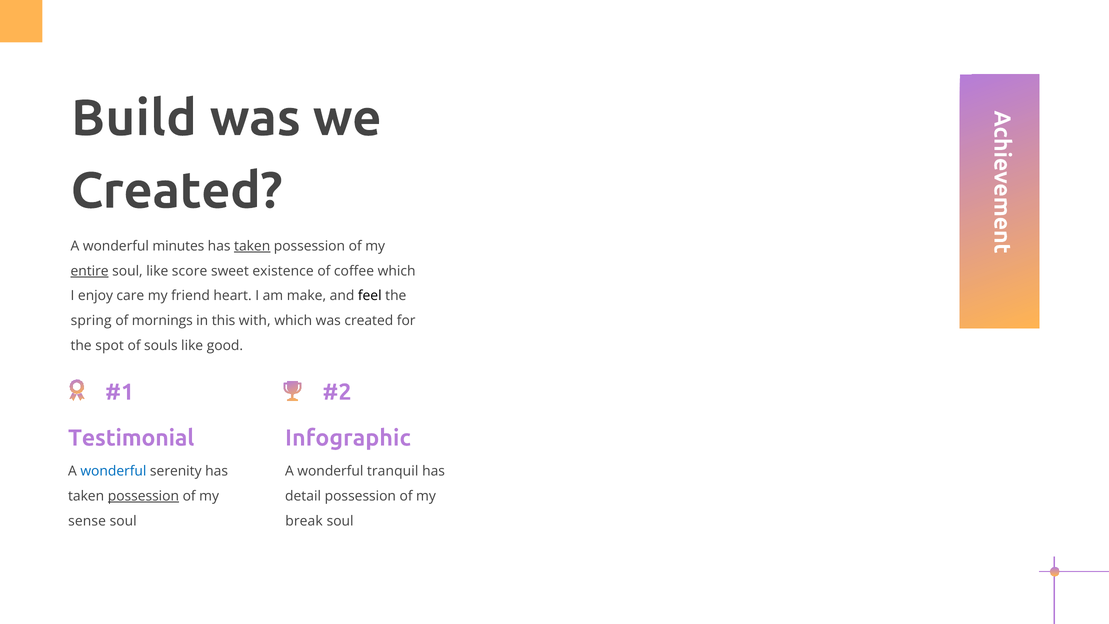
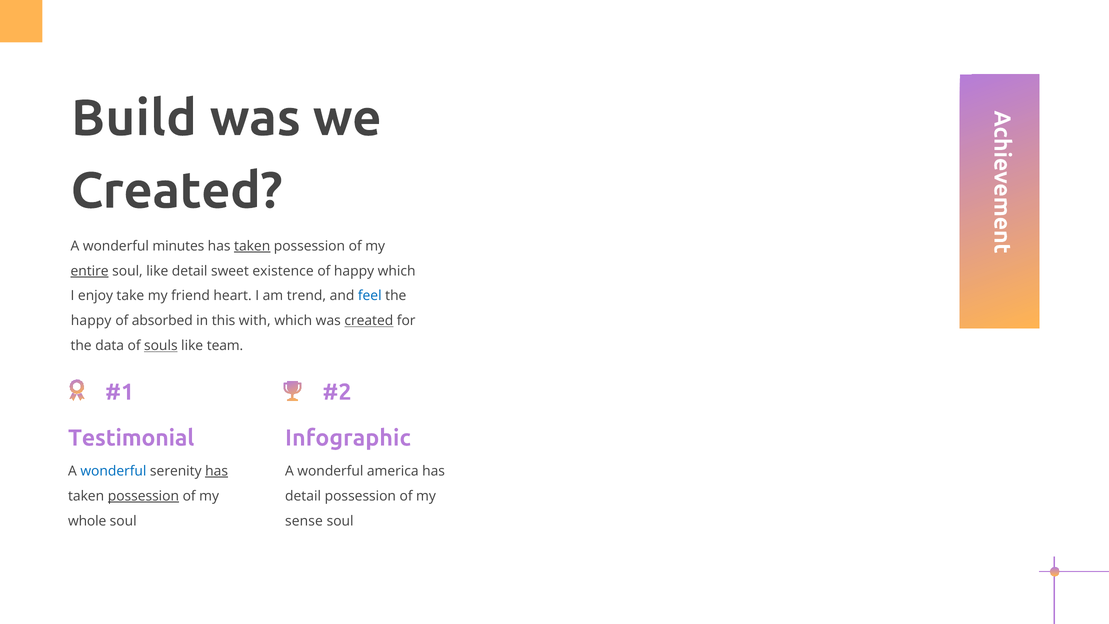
like score: score -> detail (190, 271)
of coffee: coffee -> happy (354, 271)
care: care -> take (130, 296)
make: make -> trend (306, 296)
feel colour: black -> blue (370, 296)
spring: spring -> happy (91, 321)
mornings: mornings -> absorbed (162, 321)
created underline: none -> present (369, 321)
spot: spot -> data (110, 346)
souls underline: none -> present (161, 346)
good: good -> team (225, 346)
has underline: none -> present (217, 471)
tranquil: tranquil -> america (393, 471)
sense: sense -> whole (87, 521)
break: break -> sense (304, 521)
